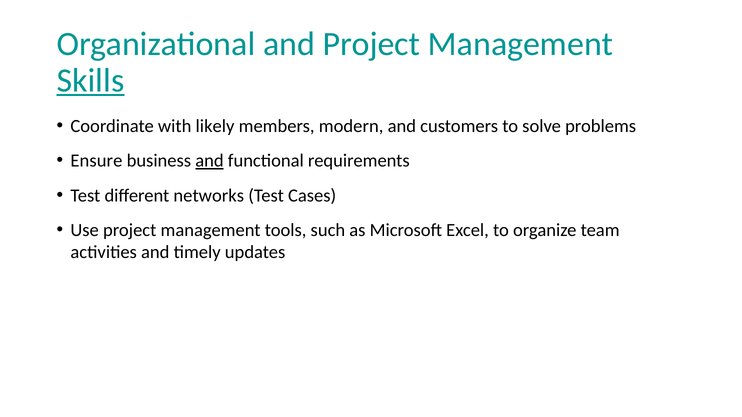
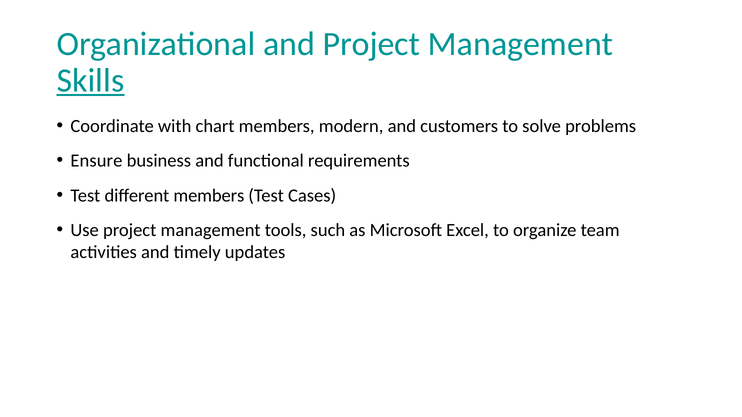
likely: likely -> chart (215, 126)
and underline: present -> none (210, 161)
different networks: networks -> members (209, 196)
